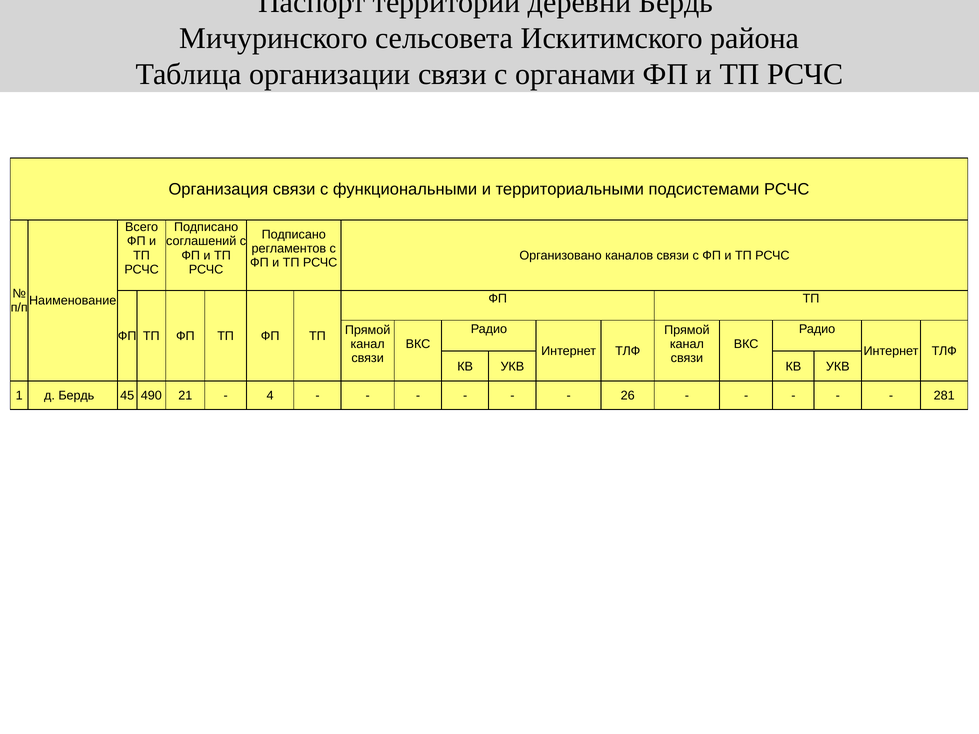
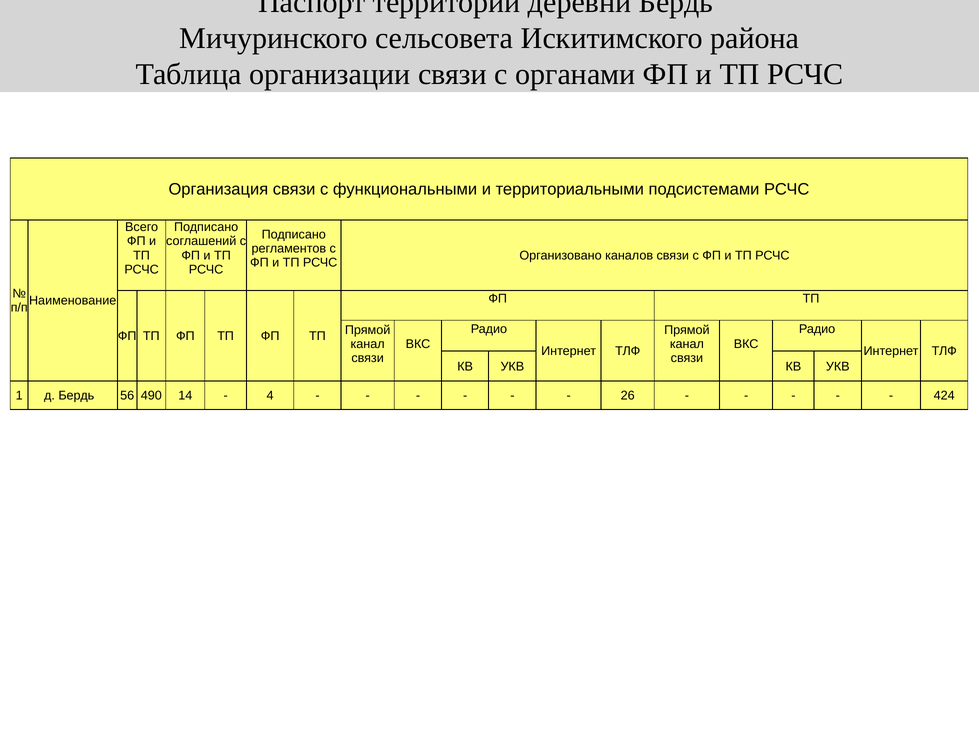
45: 45 -> 56 (127, 396)
21: 21 -> 14 (185, 396)
281: 281 -> 424 (944, 396)
